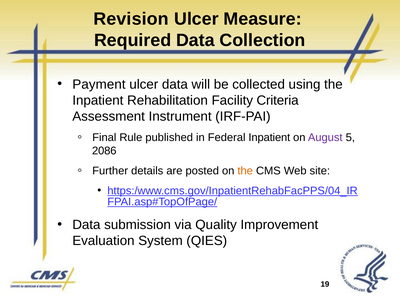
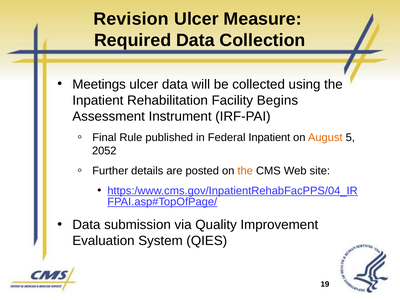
Payment: Payment -> Meetings (99, 84)
Criteria: Criteria -> Begins (277, 100)
August colour: purple -> orange (325, 137)
2086: 2086 -> 2052 (104, 151)
